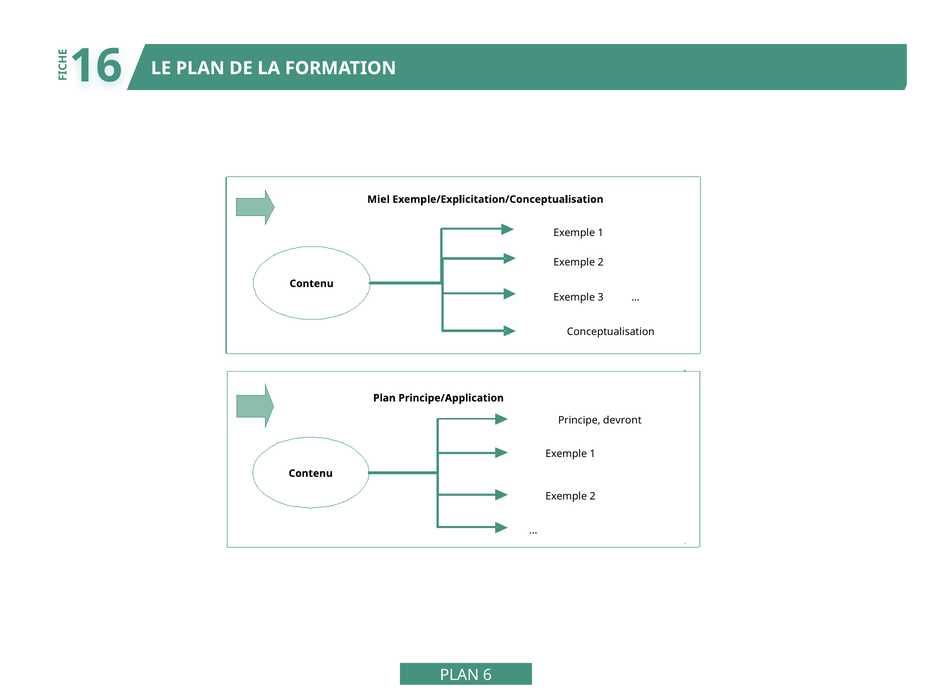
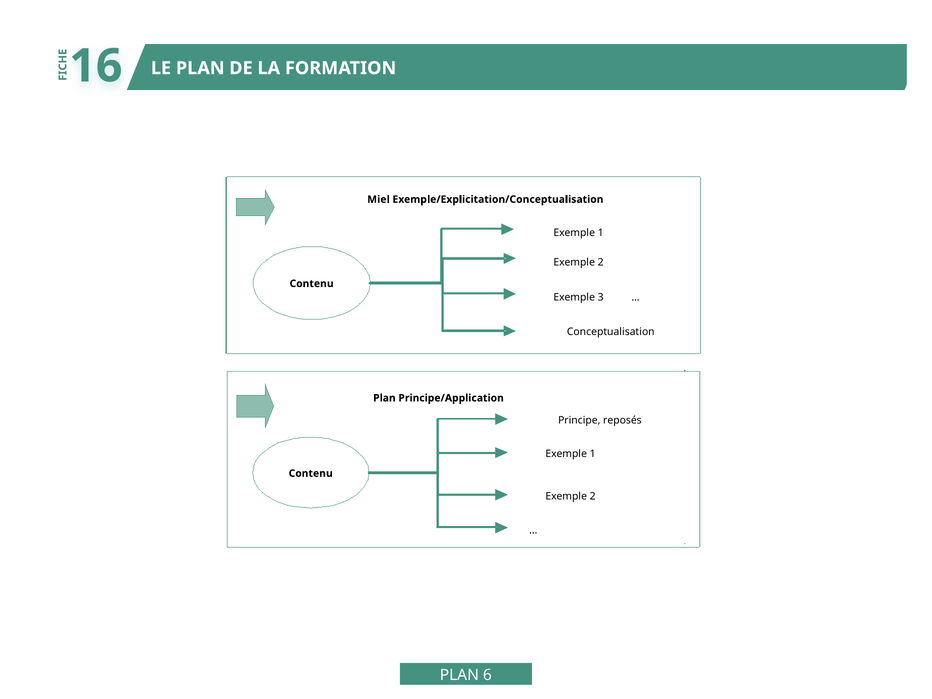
devront: devront -> reposés (622, 420)
